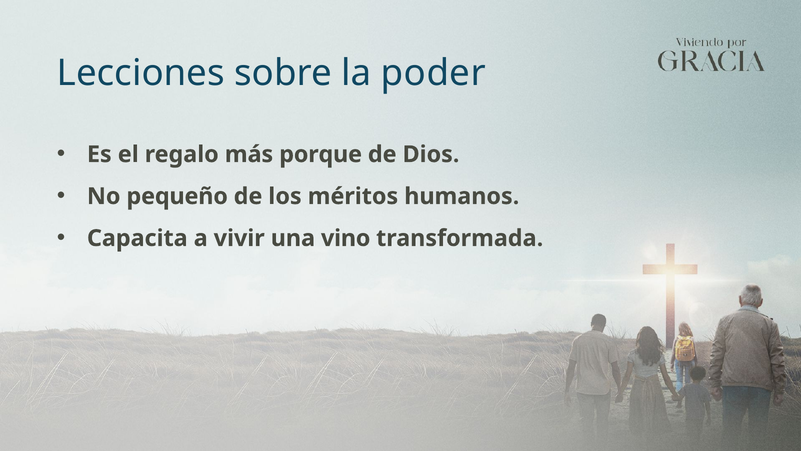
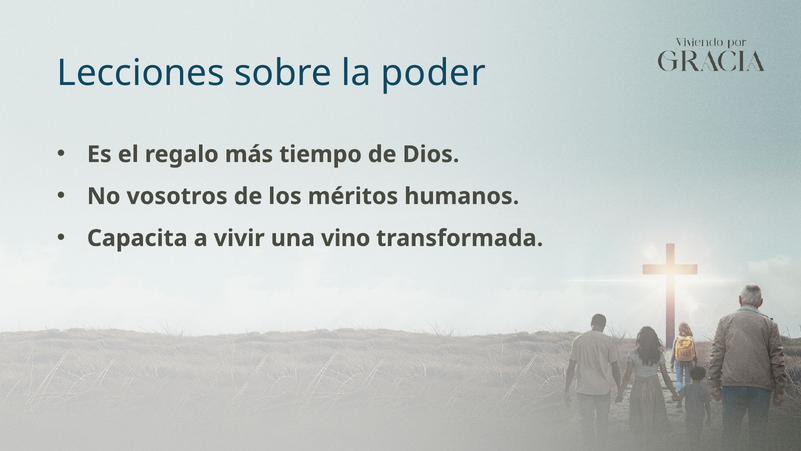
porque: porque -> tiempo (321, 154)
pequeño: pequeño -> vosotros (177, 196)
